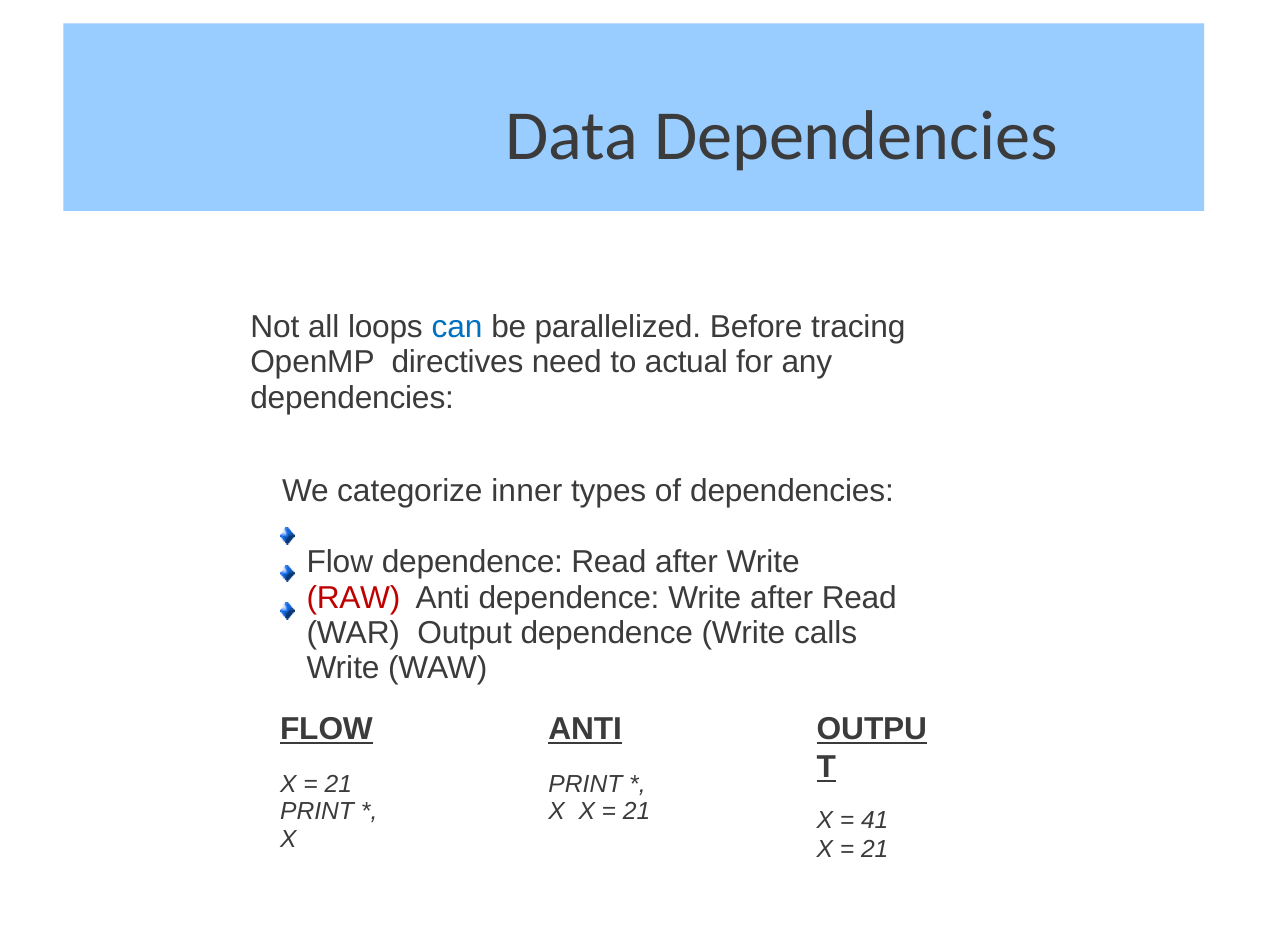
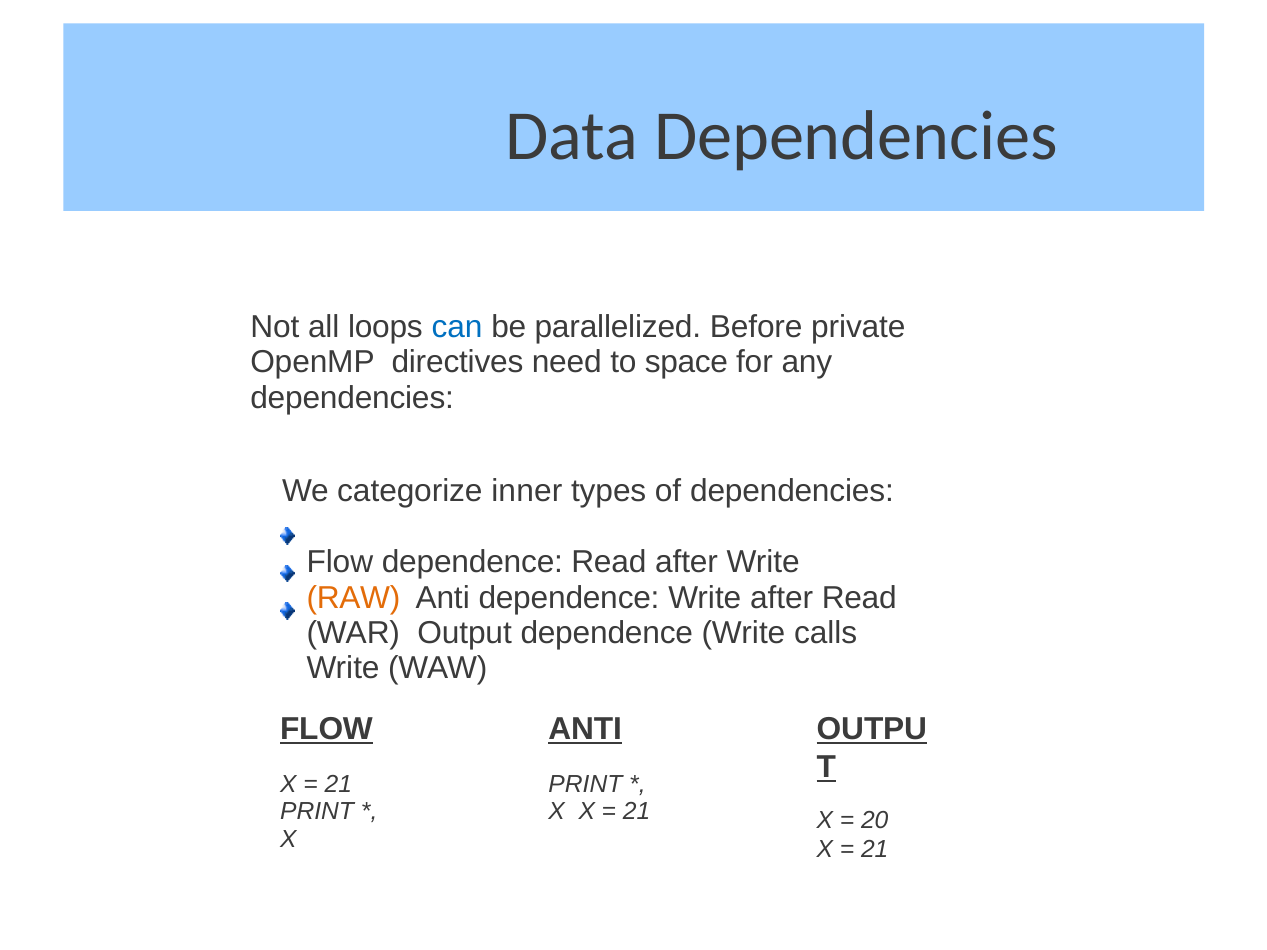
tracing: tracing -> private (858, 327)
actual: actual -> space (686, 363)
RAW colour: red -> orange (353, 598)
41: 41 -> 20 (875, 821)
